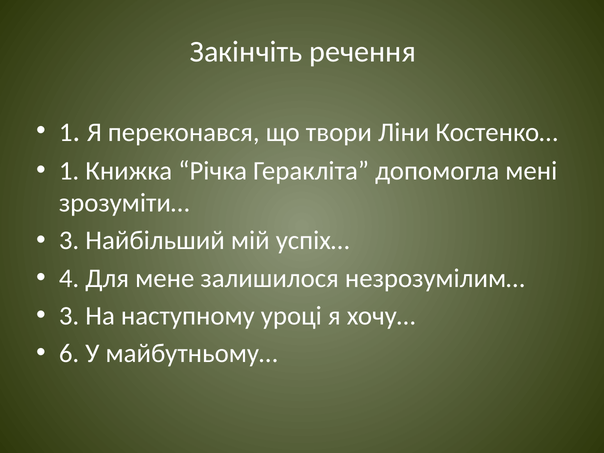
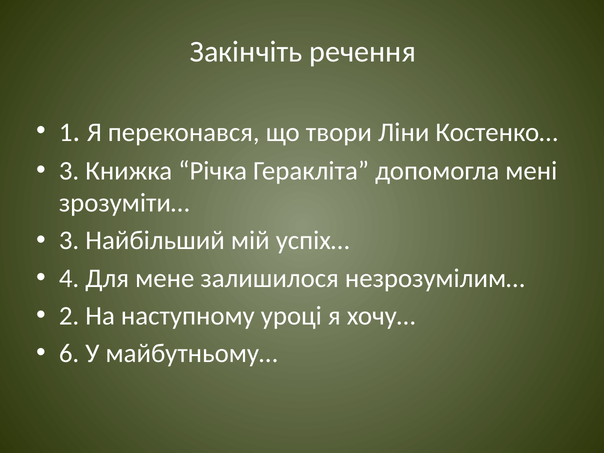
1: 1 -> 3 (69, 171)
3: 3 -> 2 (69, 316)
